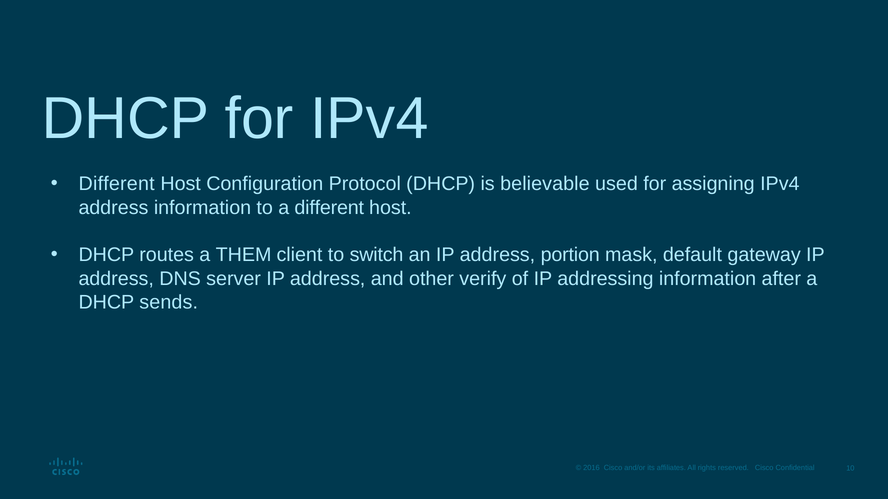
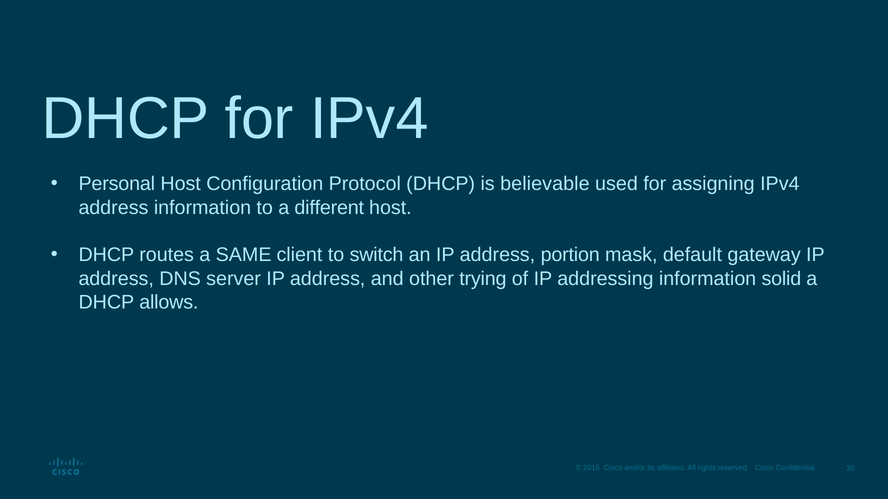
Different: Different -> Personal (117, 184)
THEM: THEM -> SAME (244, 255)
verify: verify -> trying (483, 279)
after: after -> solid (781, 279)
sends: sends -> allows (169, 303)
